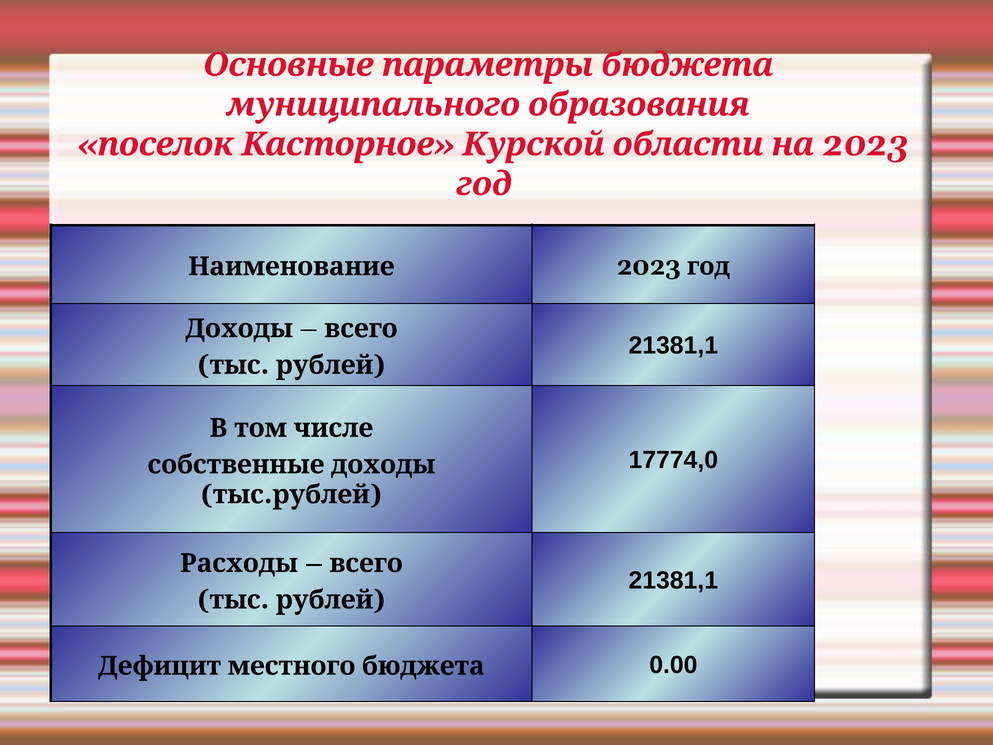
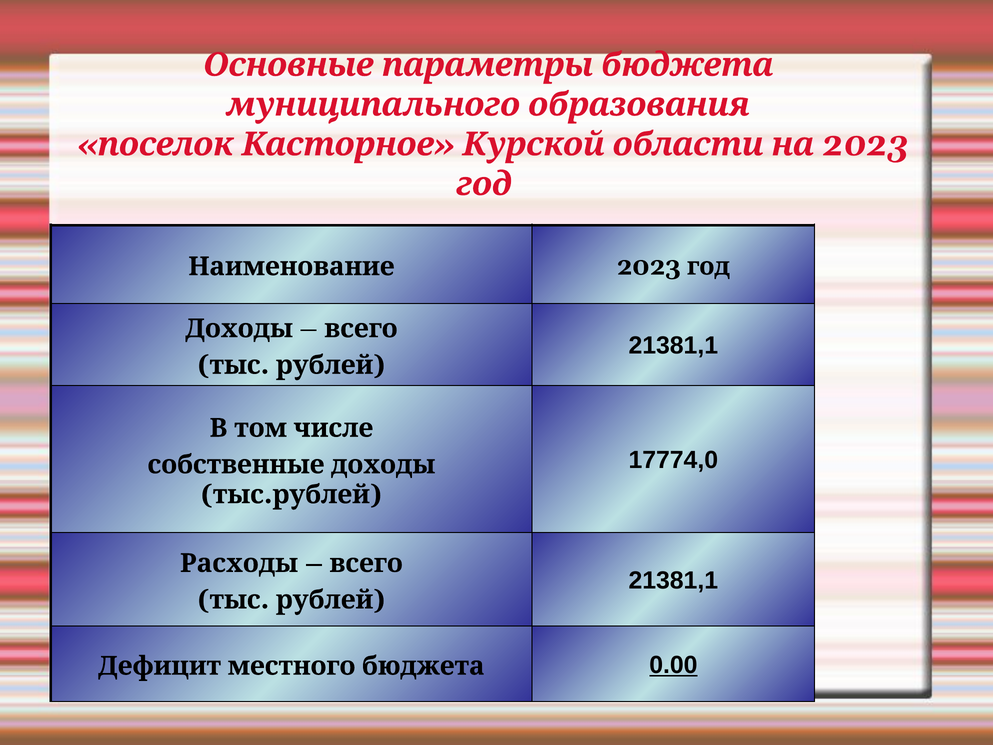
0.00 underline: none -> present (673, 665)
